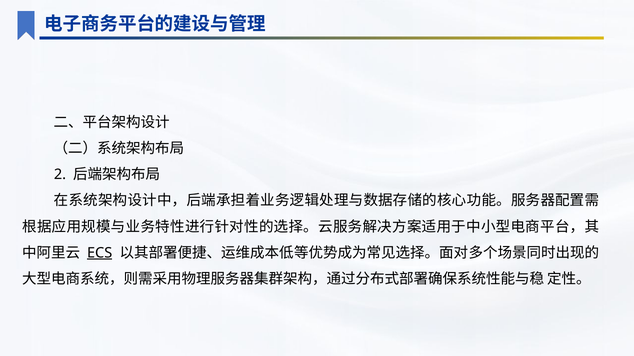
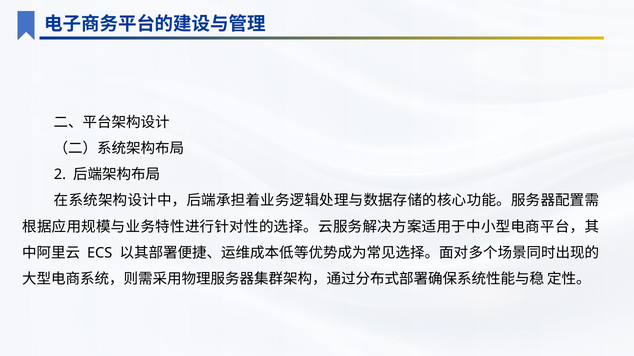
ECS underline: present -> none (100, 253)
